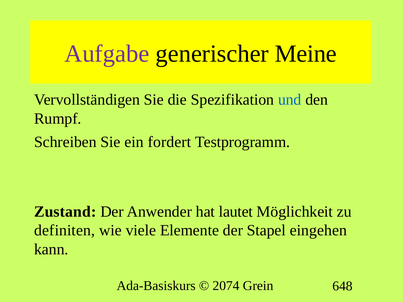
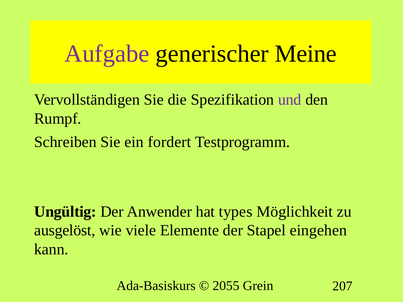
und colour: blue -> purple (290, 100)
Zustand: Zustand -> Ungültig (65, 212)
lautet: lautet -> types (236, 212)
definiten: definiten -> ausgelöst (65, 231)
2074: 2074 -> 2055 (226, 286)
648: 648 -> 207 (342, 286)
